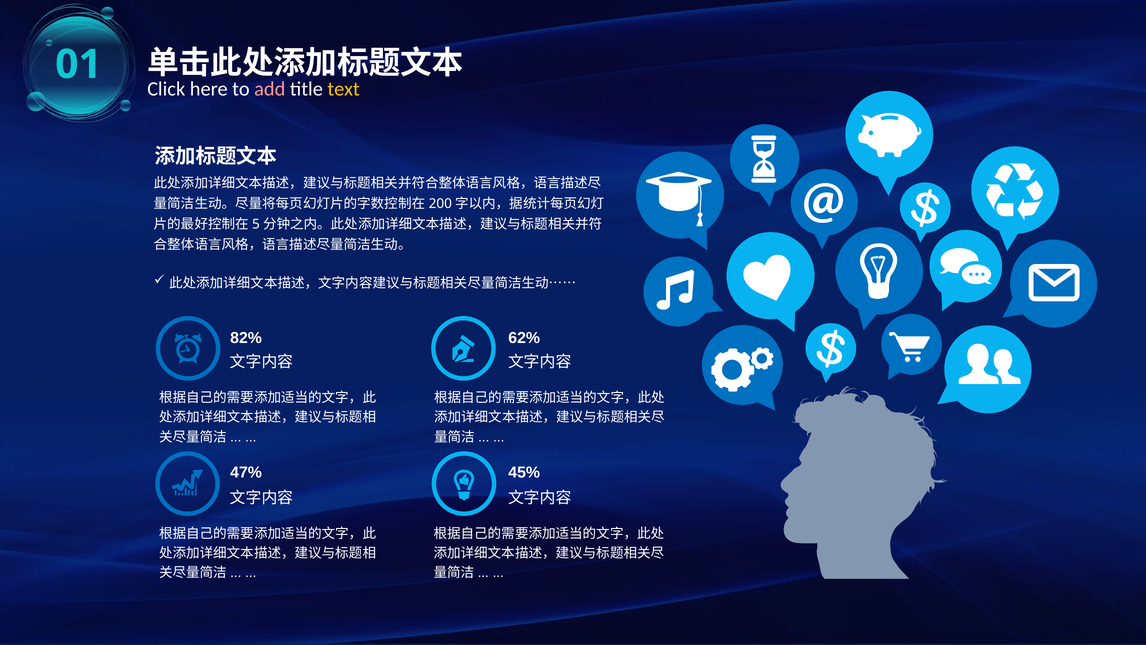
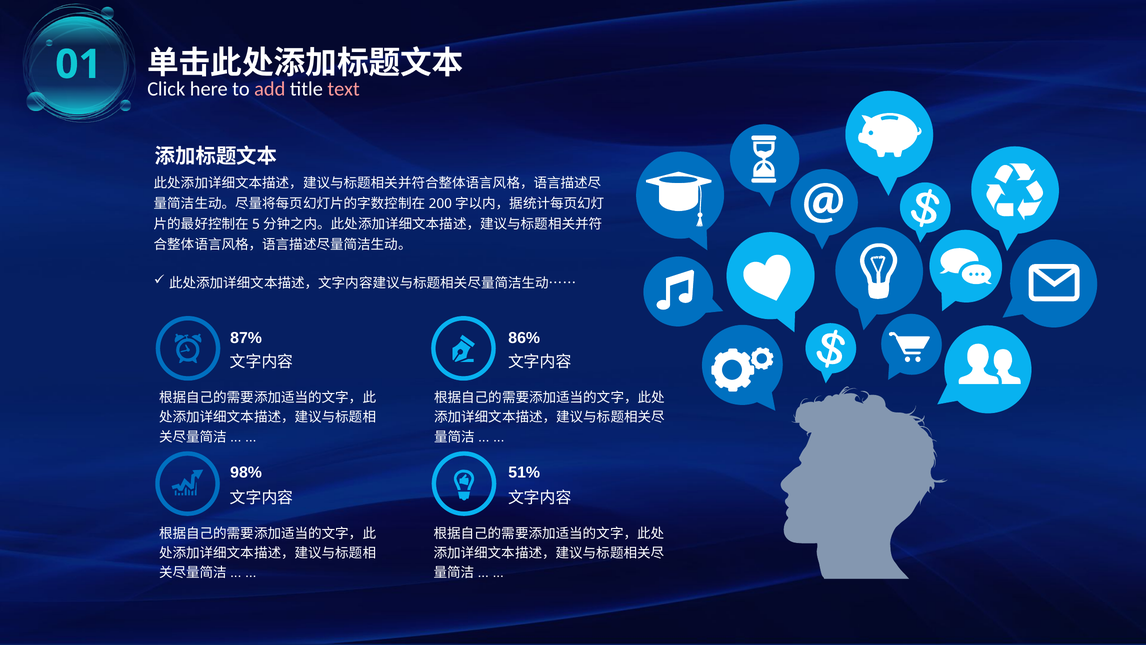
text colour: yellow -> pink (344, 89)
82%: 82% -> 87% (246, 338)
62%: 62% -> 86% (524, 338)
47%: 47% -> 98% (246, 472)
45%: 45% -> 51% (524, 472)
